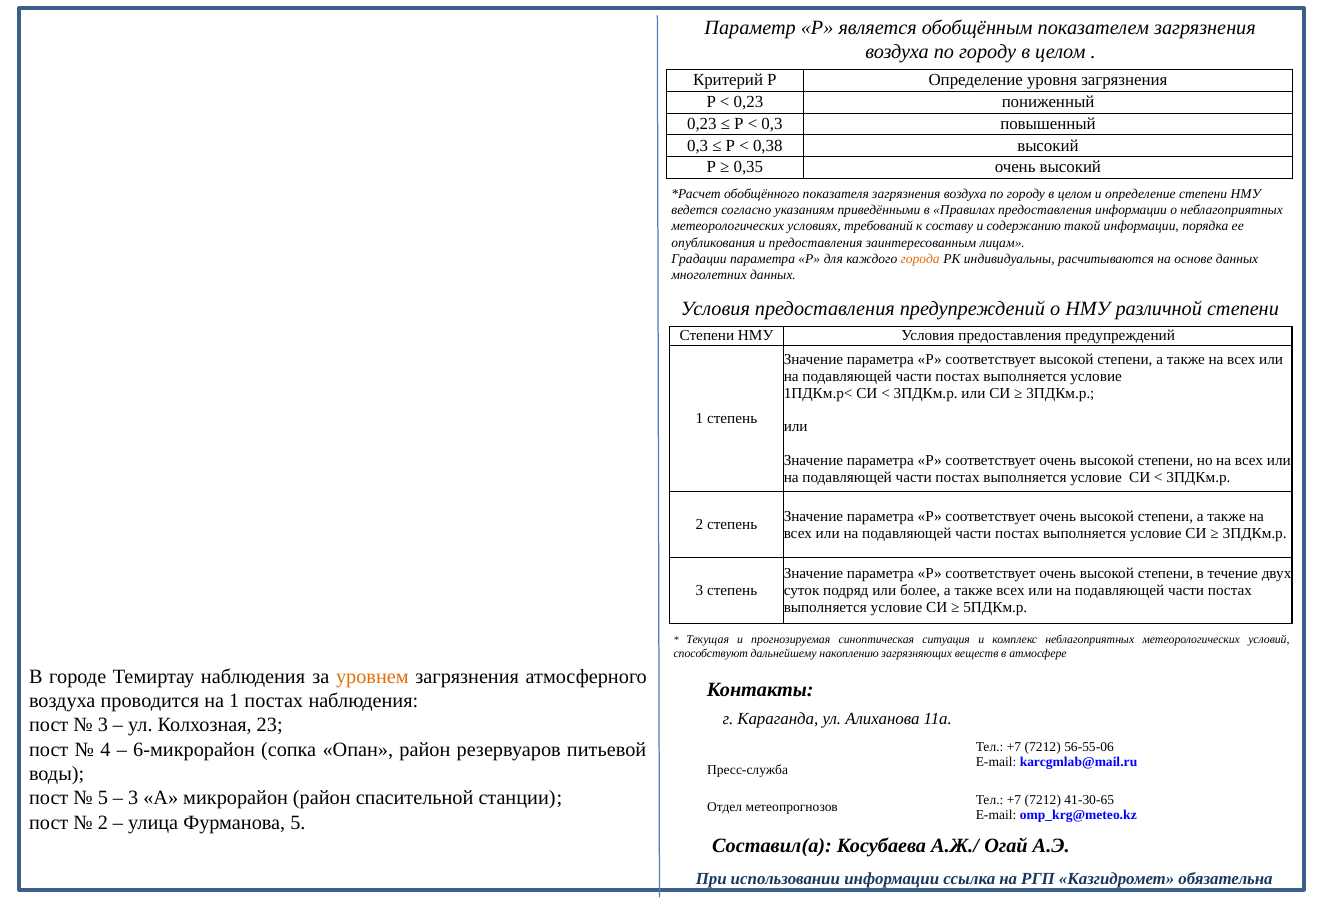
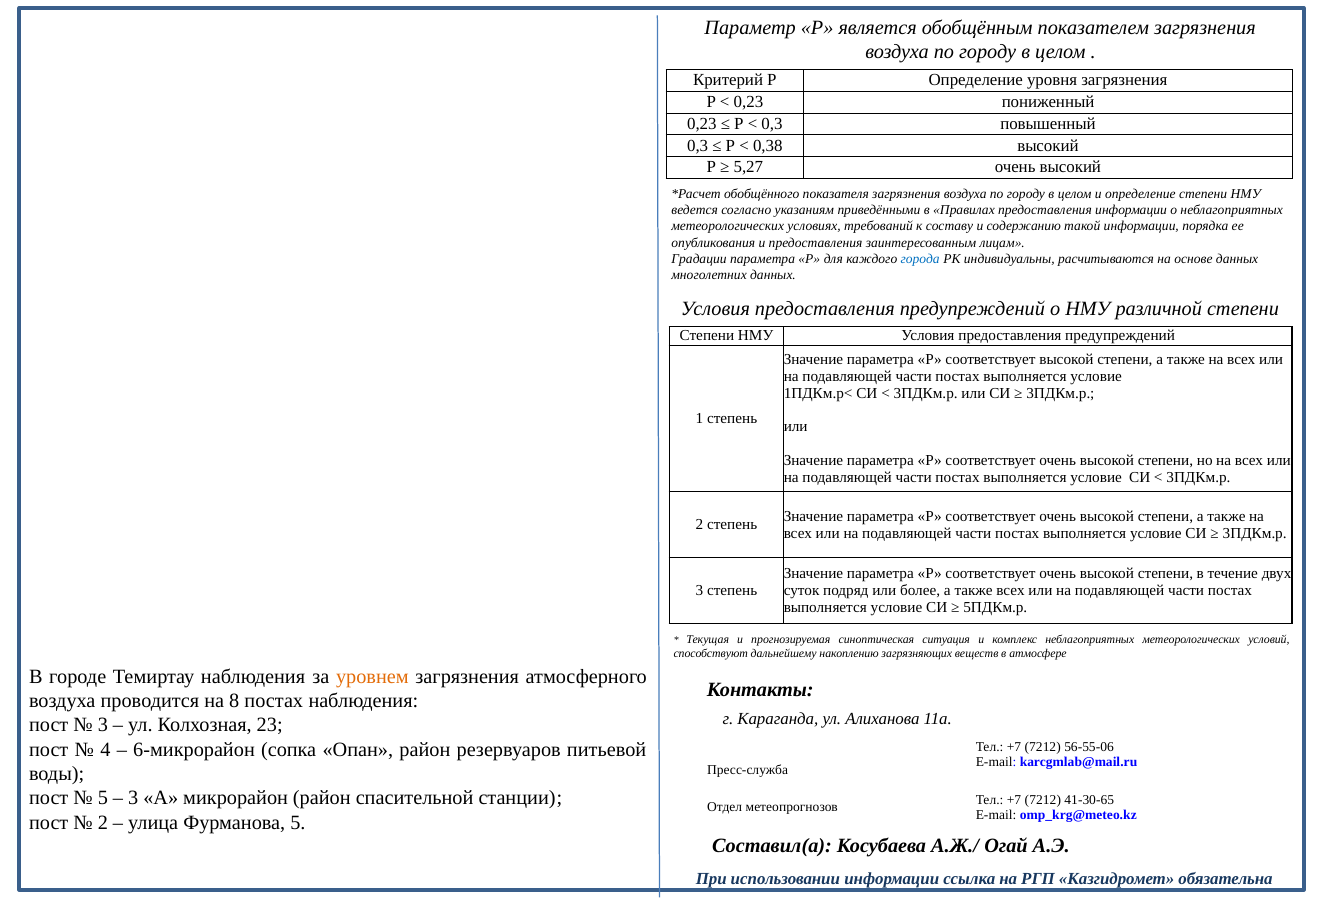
0,35: 0,35 -> 5,27 (748, 167)
города colour: orange -> blue (920, 259)
на 1: 1 -> 8 (234, 701)
